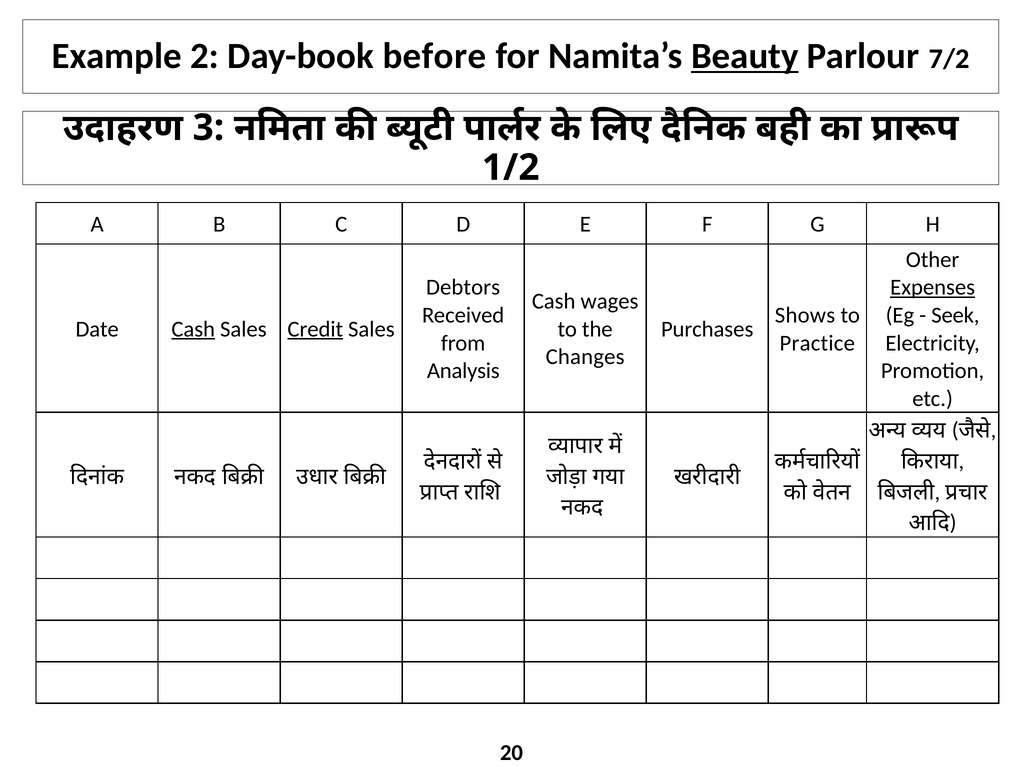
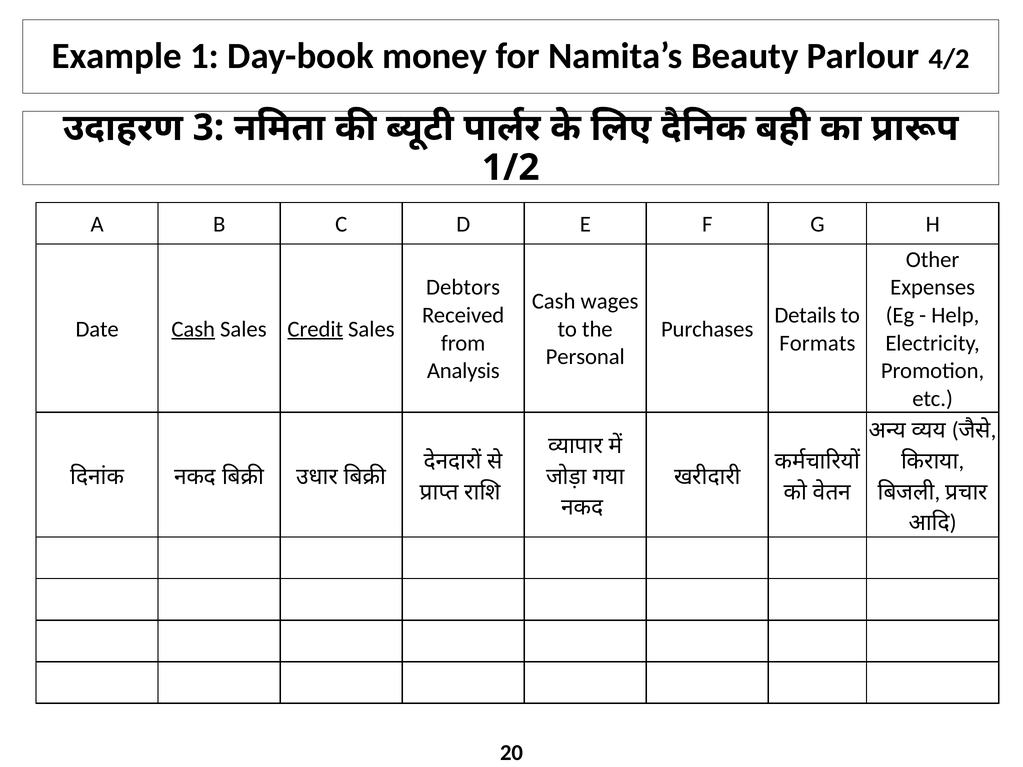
2: 2 -> 1 (205, 56)
before: before -> money (435, 56)
Beauty underline: present -> none (745, 56)
7/2: 7/2 -> 4/2 (949, 59)
Expenses underline: present -> none (933, 288)
Shows: Shows -> Details (805, 315)
Seek: Seek -> Help (955, 315)
Practice: Practice -> Formats (817, 343)
Changes: Changes -> Personal (585, 357)
